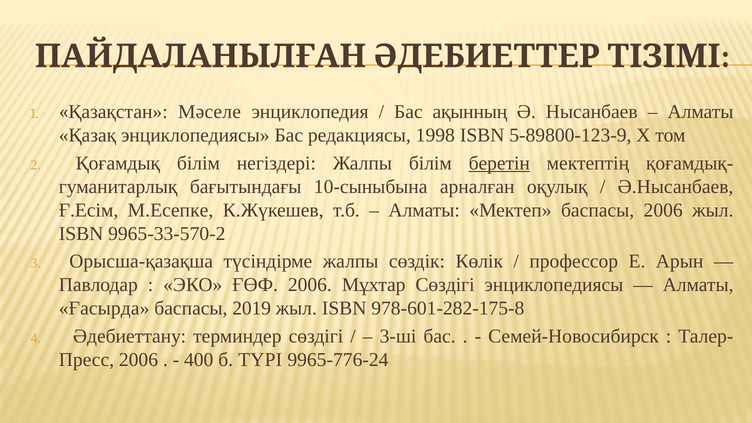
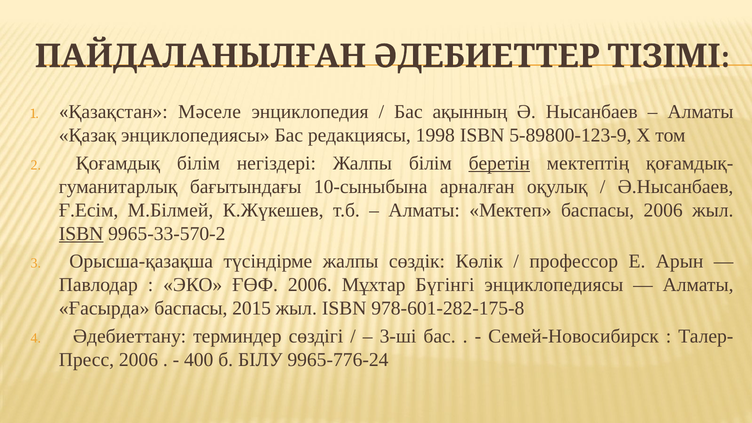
М.Есепке: М.Есепке -> М.Білмей (171, 210)
ISBN underline: none -> present (81, 234)
Мұхтар Сөздігі: Сөздігі -> Бүгінгі (445, 285)
2019: 2019 -> 2015 (252, 308)
ТҮРІ: ТҮРІ -> БІЛУ (260, 360)
